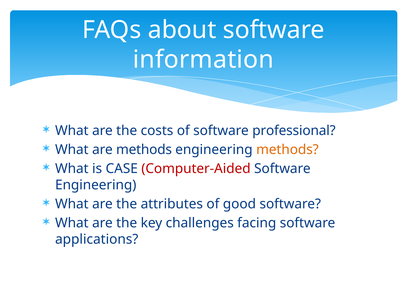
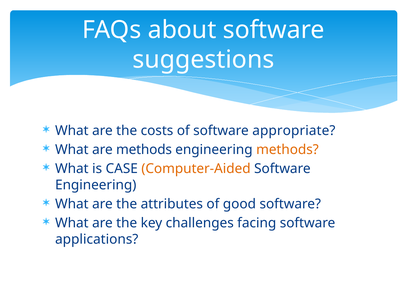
information: information -> suggestions (203, 60)
professional: professional -> appropriate (294, 130)
Computer-Aided colour: red -> orange (196, 168)
